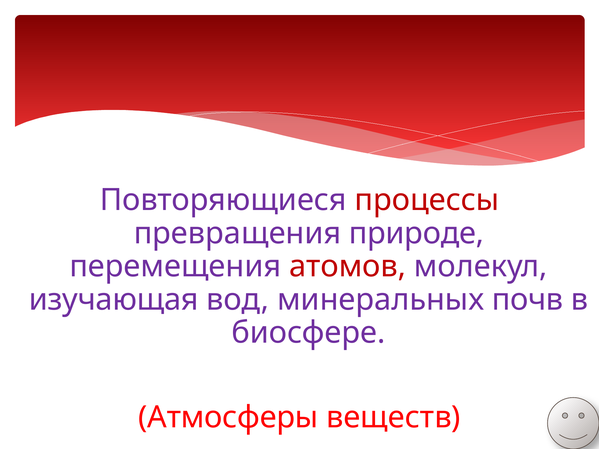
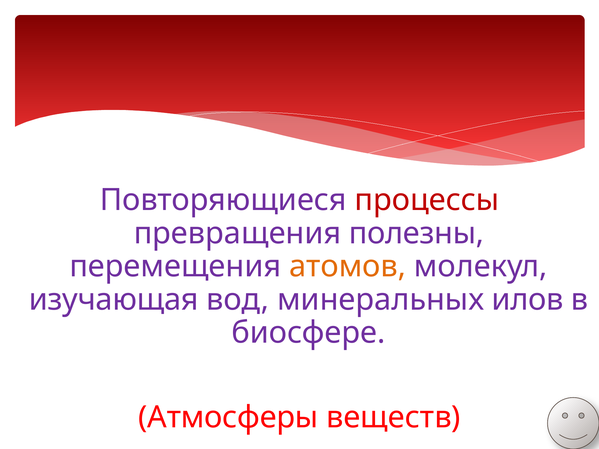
природе: природе -> полезны (416, 233)
атомов colour: red -> orange (348, 267)
почв: почв -> илов (528, 300)
